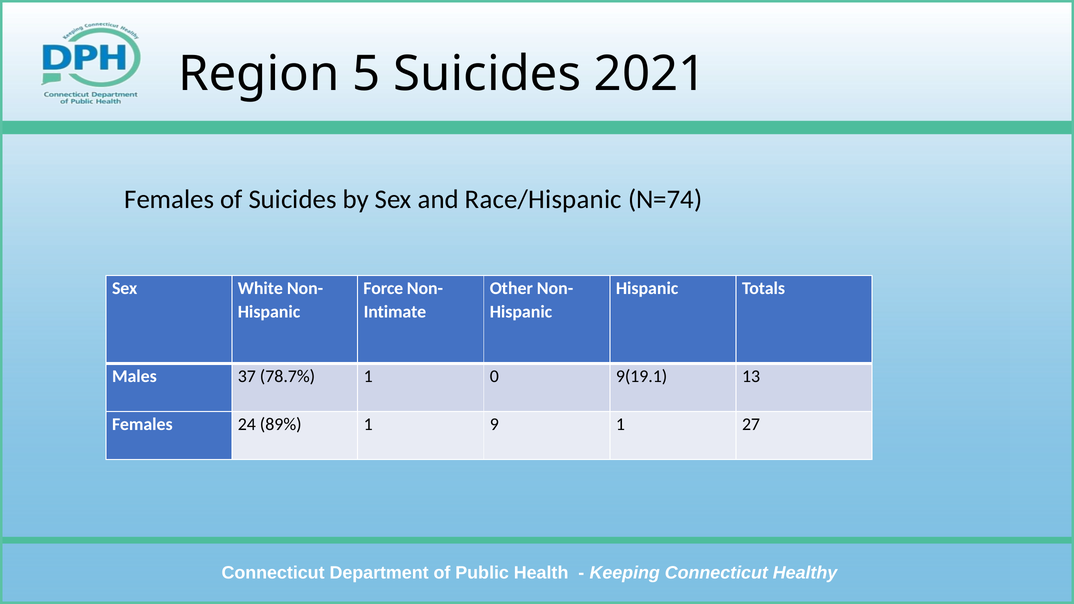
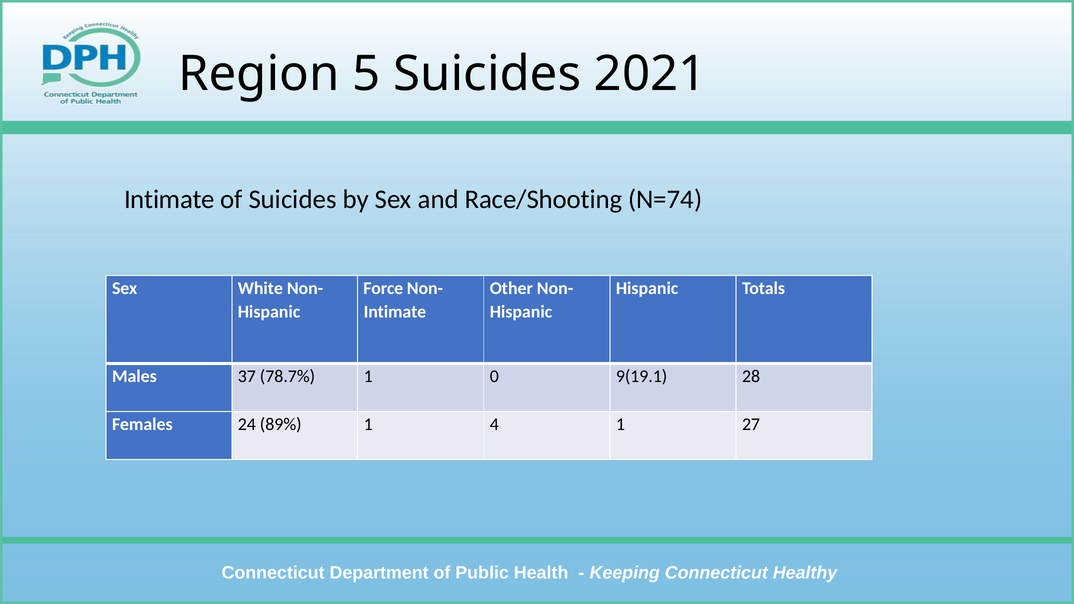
Females: Females -> Intimate (169, 200)
Race/Hispanic: Race/Hispanic -> Race/Shooting (543, 200)
13: 13 -> 28 (751, 376)
9: 9 -> 4 (494, 424)
